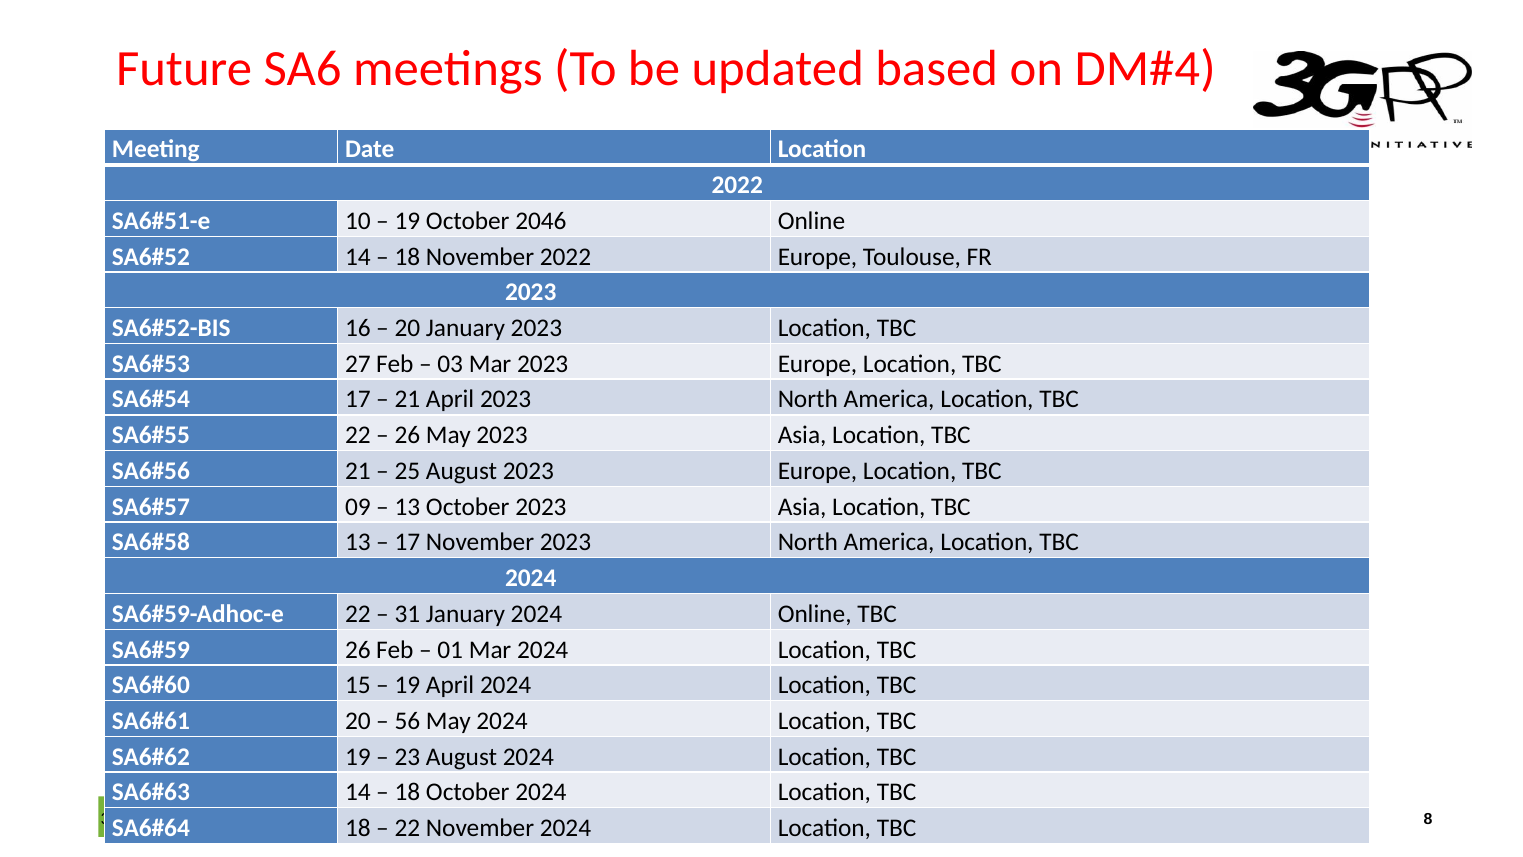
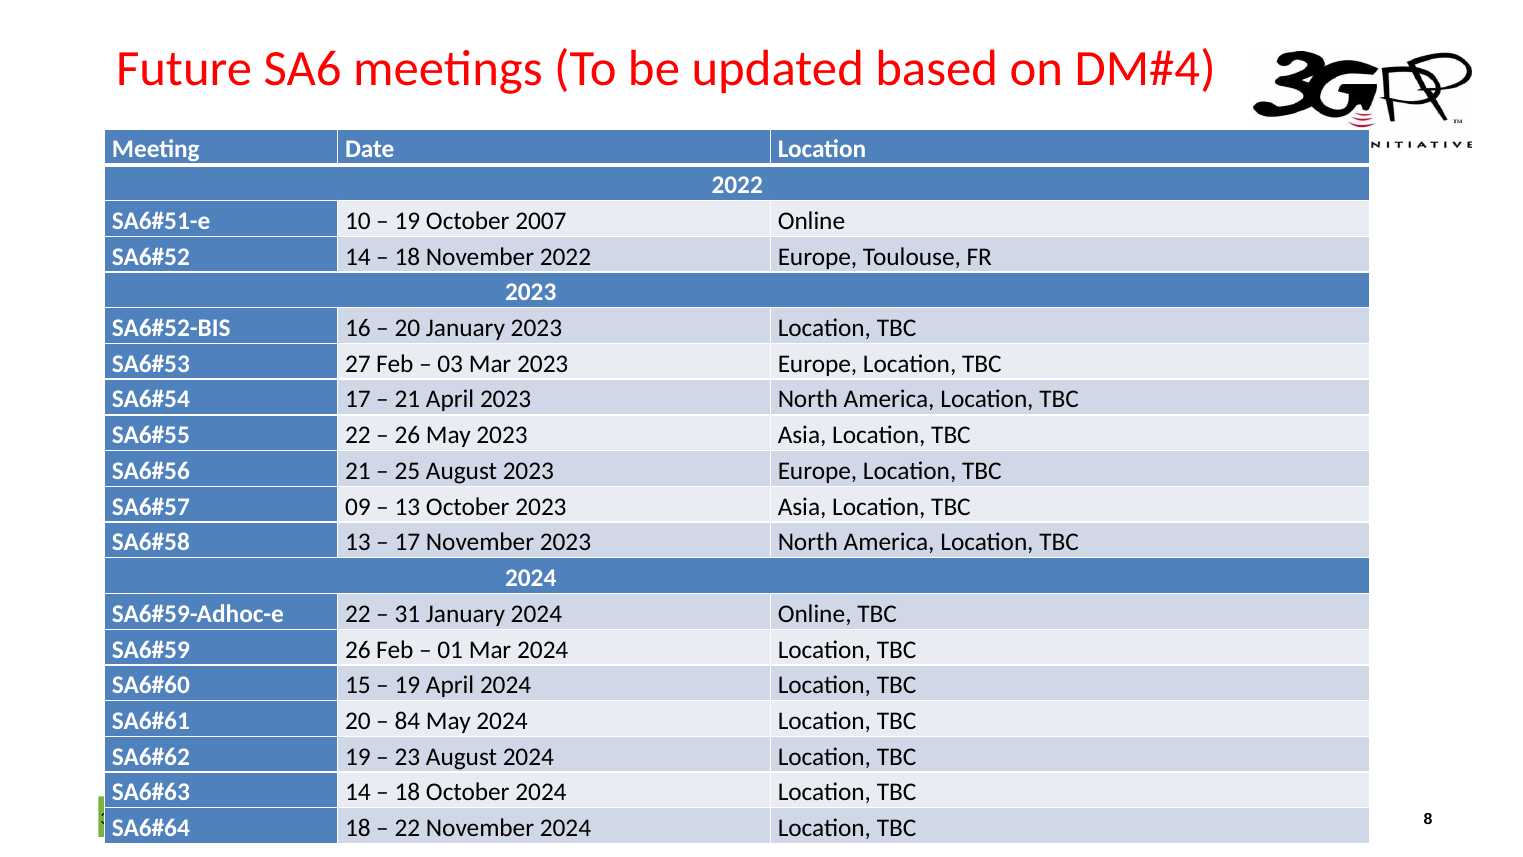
2046: 2046 -> 2007 (541, 221)
56: 56 -> 84 (407, 721)
